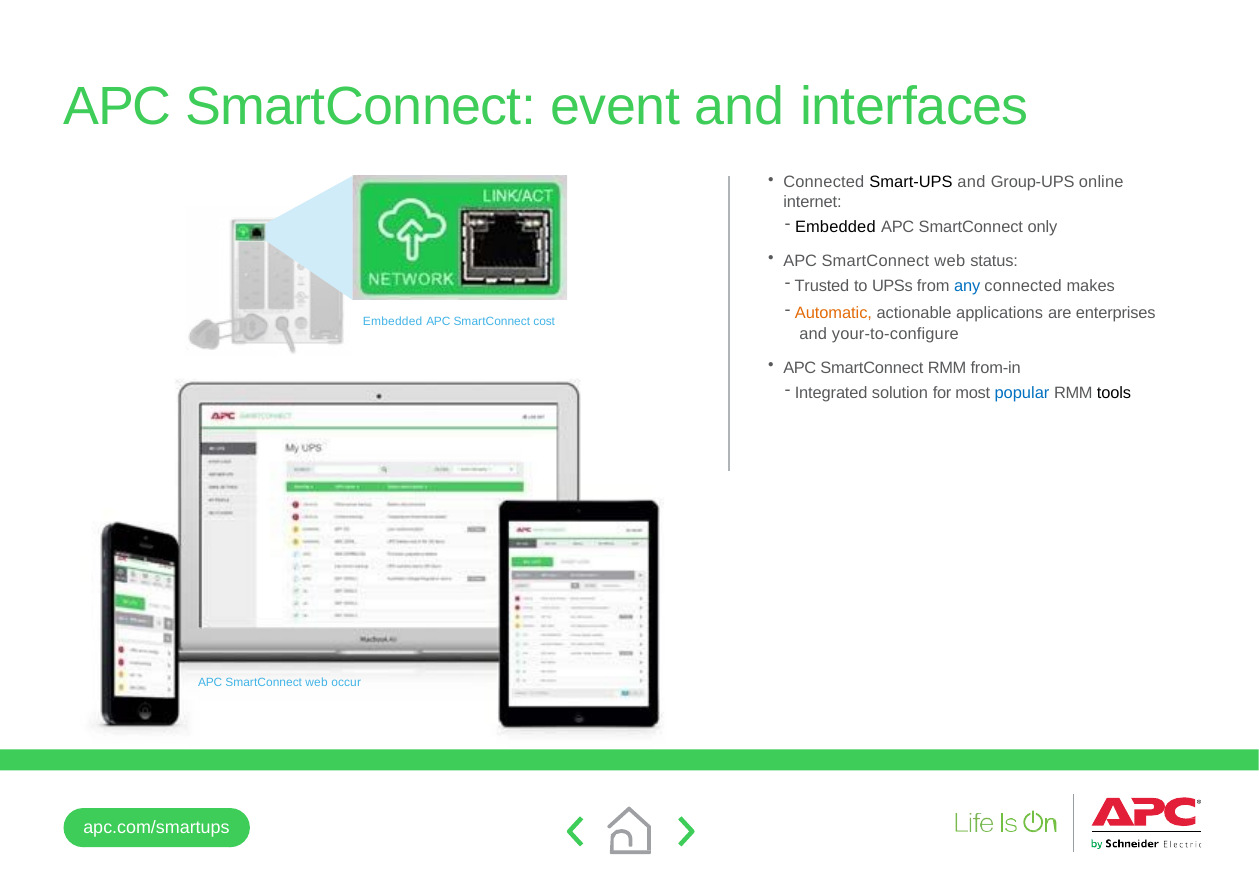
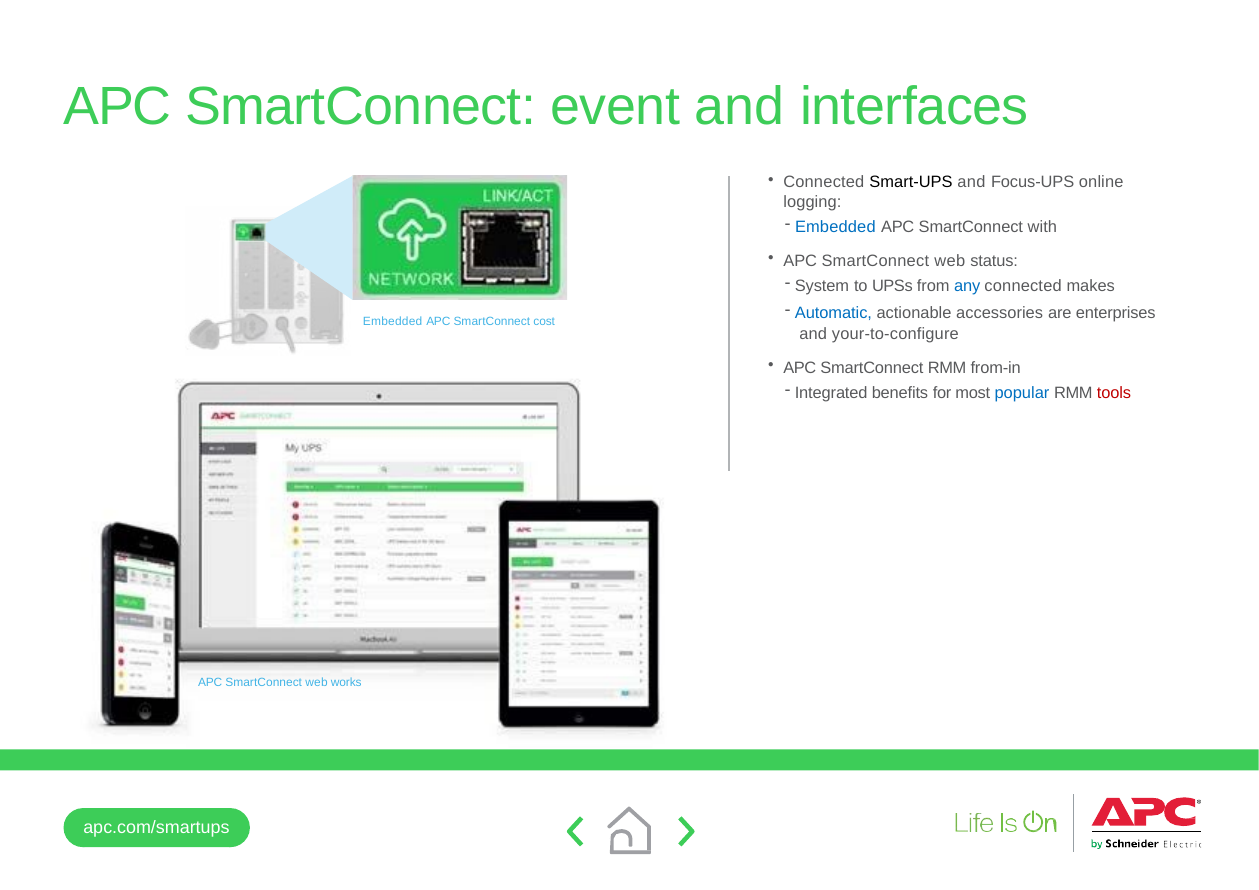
Group-UPS: Group-UPS -> Focus-UPS (1033, 182)
internet: internet -> logging (812, 202)
Embedded colour: black -> blue (835, 227)
only: only -> with (1042, 227)
Trusted: Trusted -> System (822, 286)
Automatic colour: orange -> blue (833, 313)
applications: applications -> accessories (1000, 313)
solution: solution -> benefits (900, 393)
tools colour: black -> red (1114, 393)
occur: occur -> works (346, 683)
